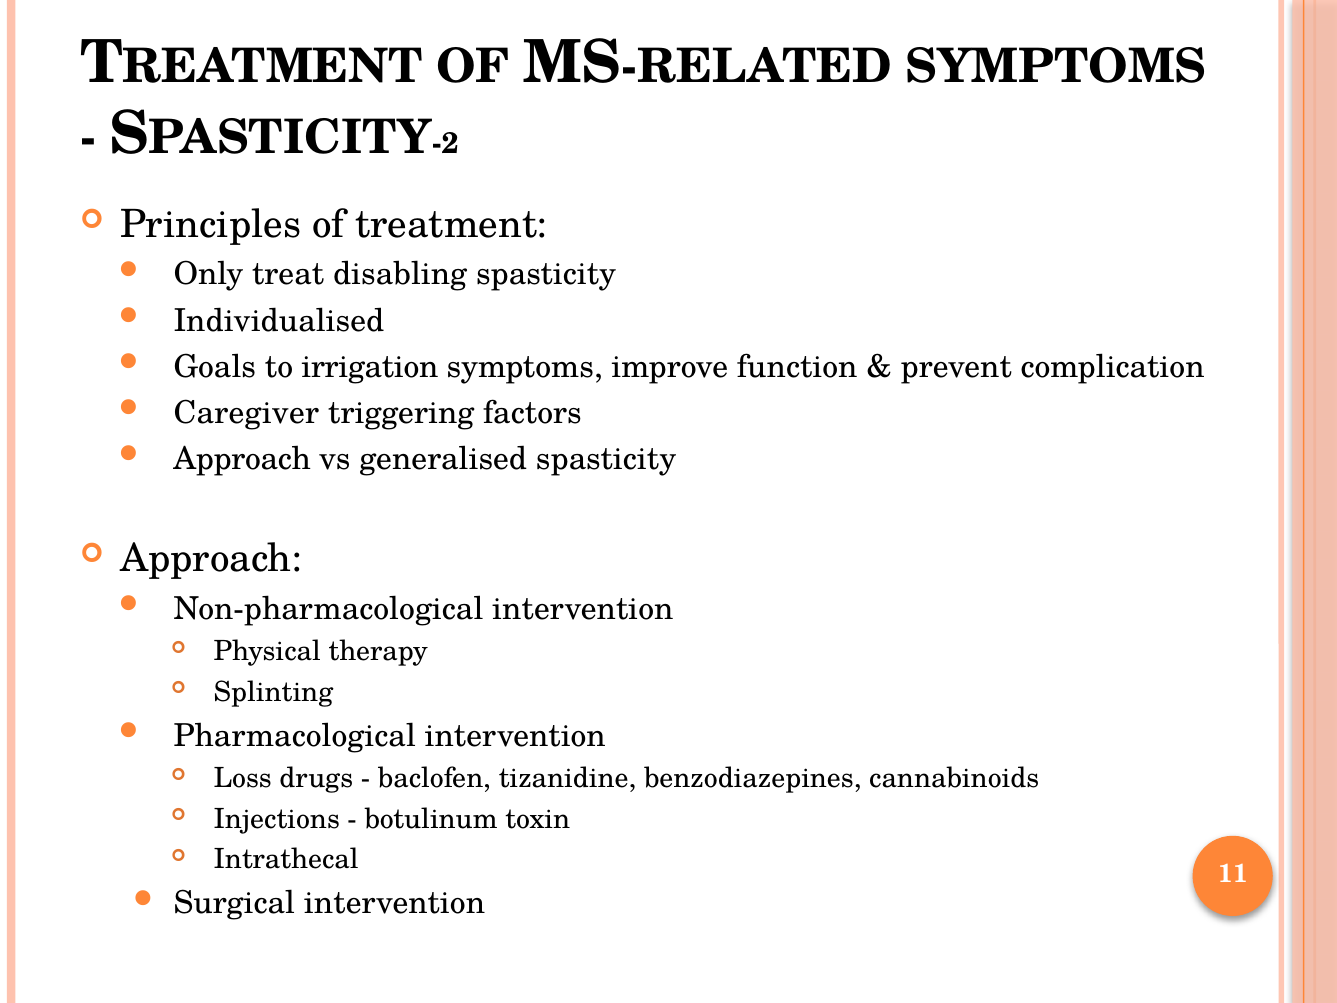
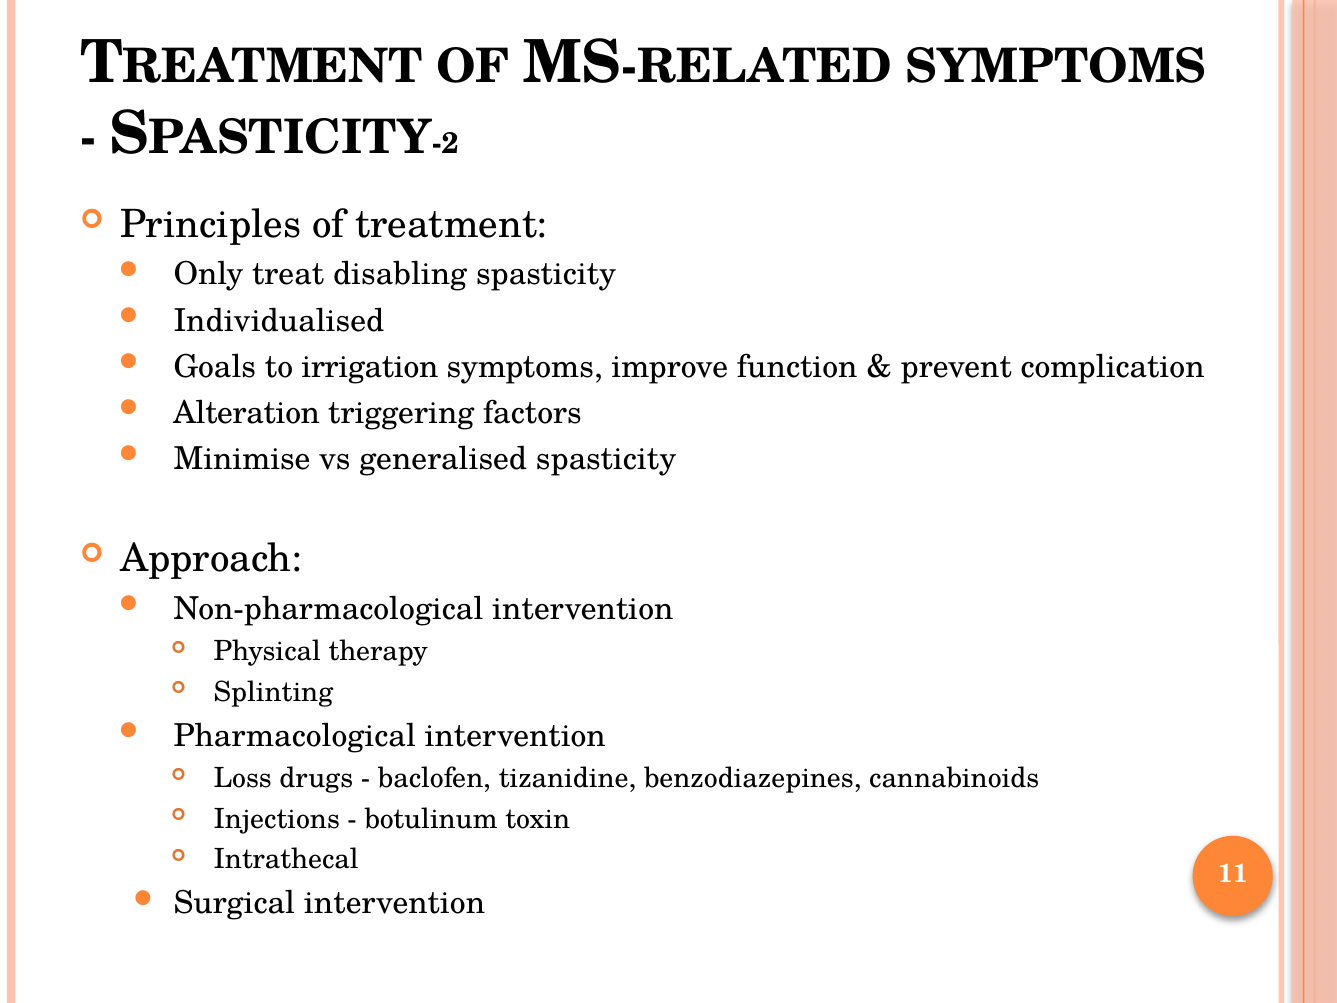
Caregiver: Caregiver -> Alteration (247, 413)
Approach: Approach -> Minimise (242, 459)
